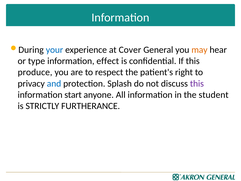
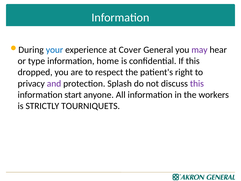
may colour: orange -> purple (199, 50)
effect: effect -> home (108, 61)
produce: produce -> dropped (35, 72)
and colour: blue -> purple (54, 83)
student: student -> workers (214, 95)
FURTHERANCE: FURTHERANCE -> TOURNIQUETS (91, 106)
